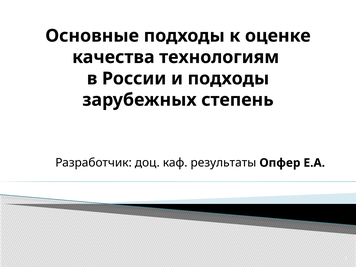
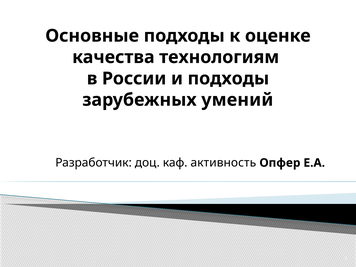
степень: степень -> умений (237, 100)
результаты: результаты -> активность (223, 163)
